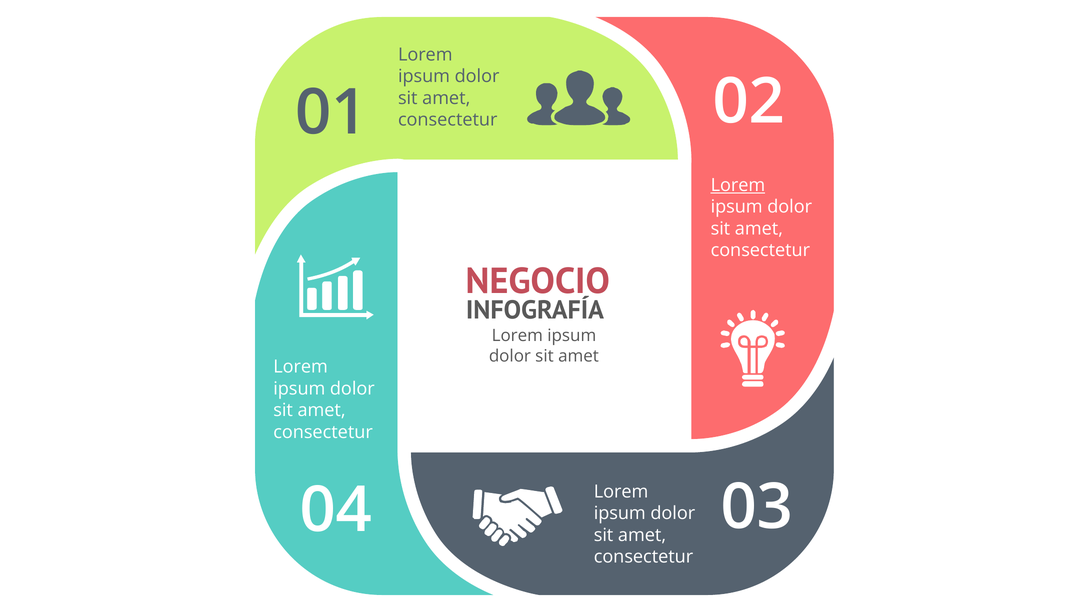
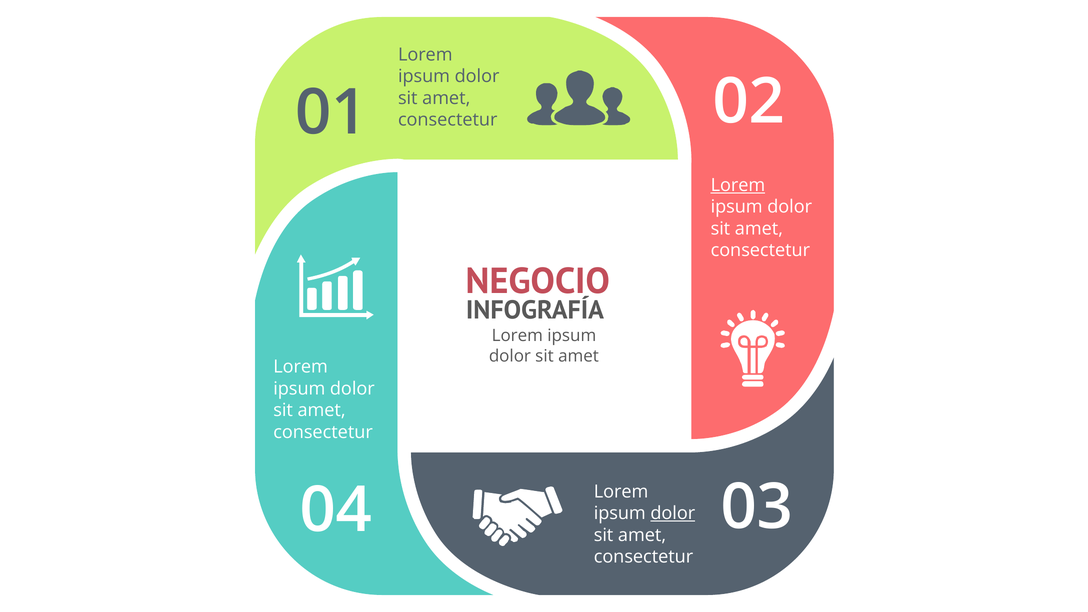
dolor underline: none -> present (673, 513)
